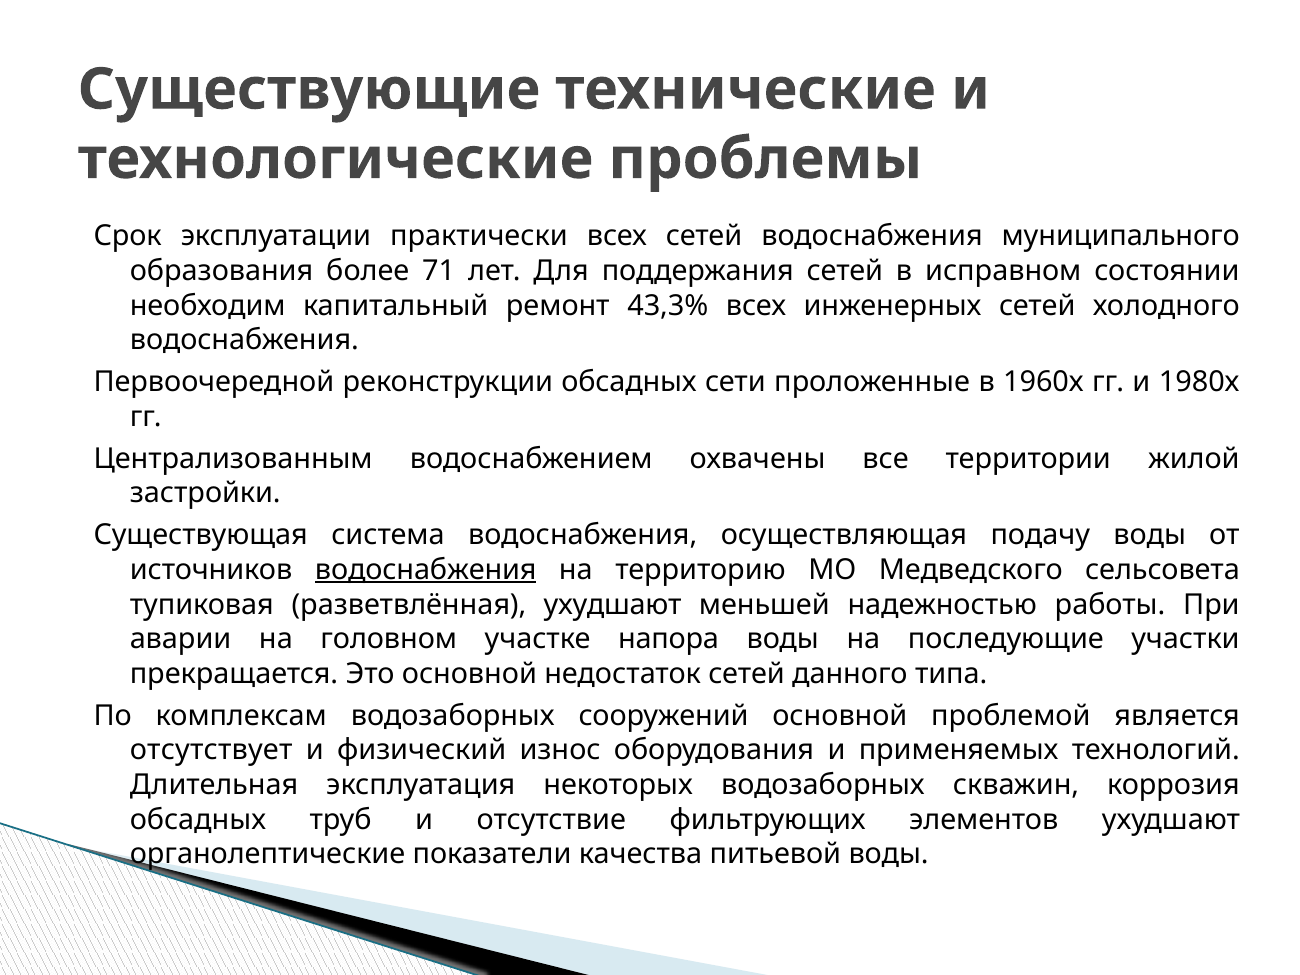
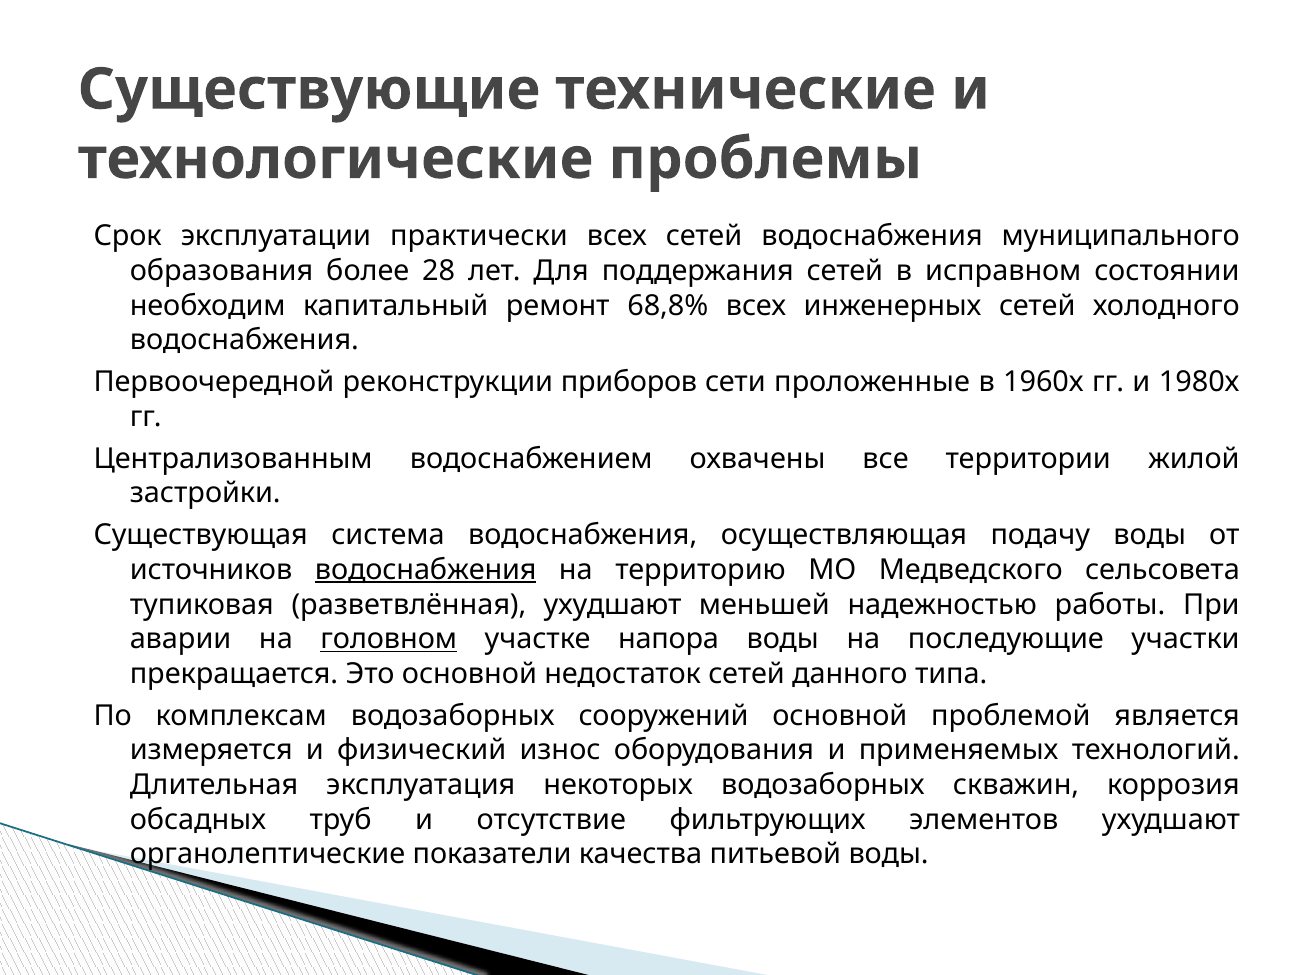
71: 71 -> 28 (439, 271)
43,3%: 43,3% -> 68,8% (668, 306)
реконструкции обсадных: обсадных -> приборов (629, 382)
головном underline: none -> present (389, 639)
отсутствует: отсутствует -> измеряется (211, 750)
